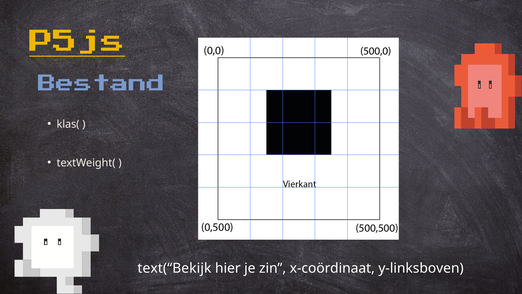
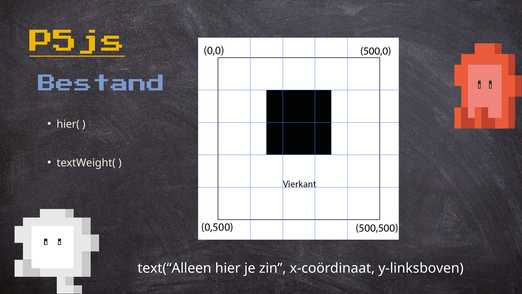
klas(: klas( -> hier( (68, 124)
text(“Bekijk: text(“Bekijk -> text(“Alleen (174, 268)
